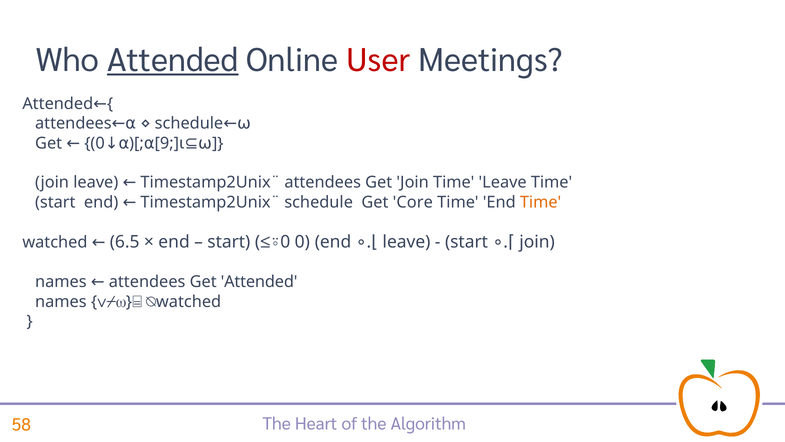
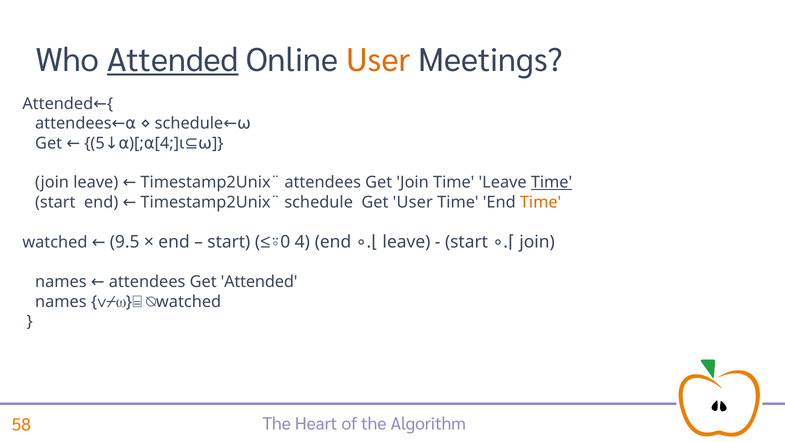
User colour: red -> orange (378, 61)
Get 0: 0 -> 5 (95, 143)
9: 9 -> 4 (167, 143)
Time underline: none -> present (552, 182)
Get Core: Core -> User (413, 202)
6.5: 6.5 -> 9.5 (125, 242)
0: 0 -> 4 (302, 242)
